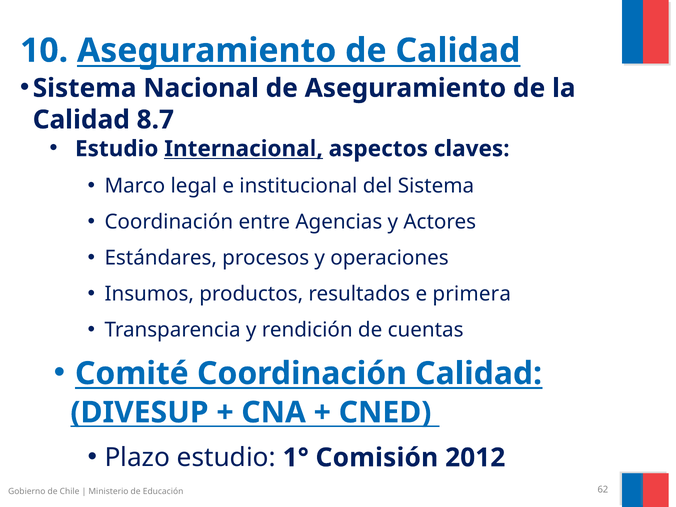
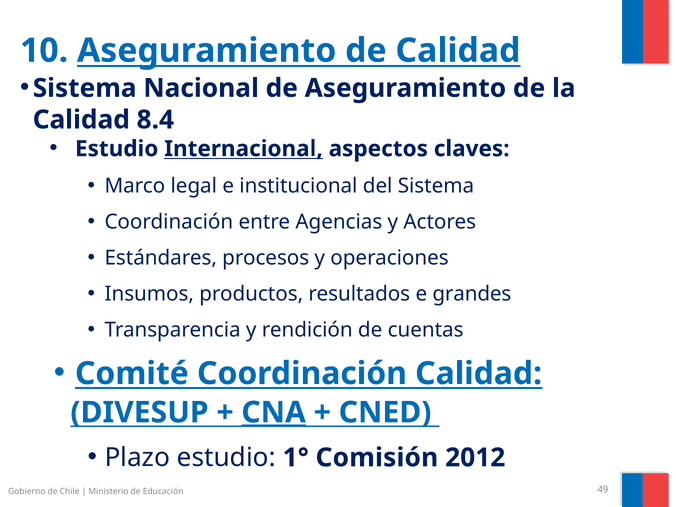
8.7: 8.7 -> 8.4 (155, 120)
primera: primera -> grandes (472, 294)
CNA underline: none -> present (274, 412)
62: 62 -> 49 (603, 490)
